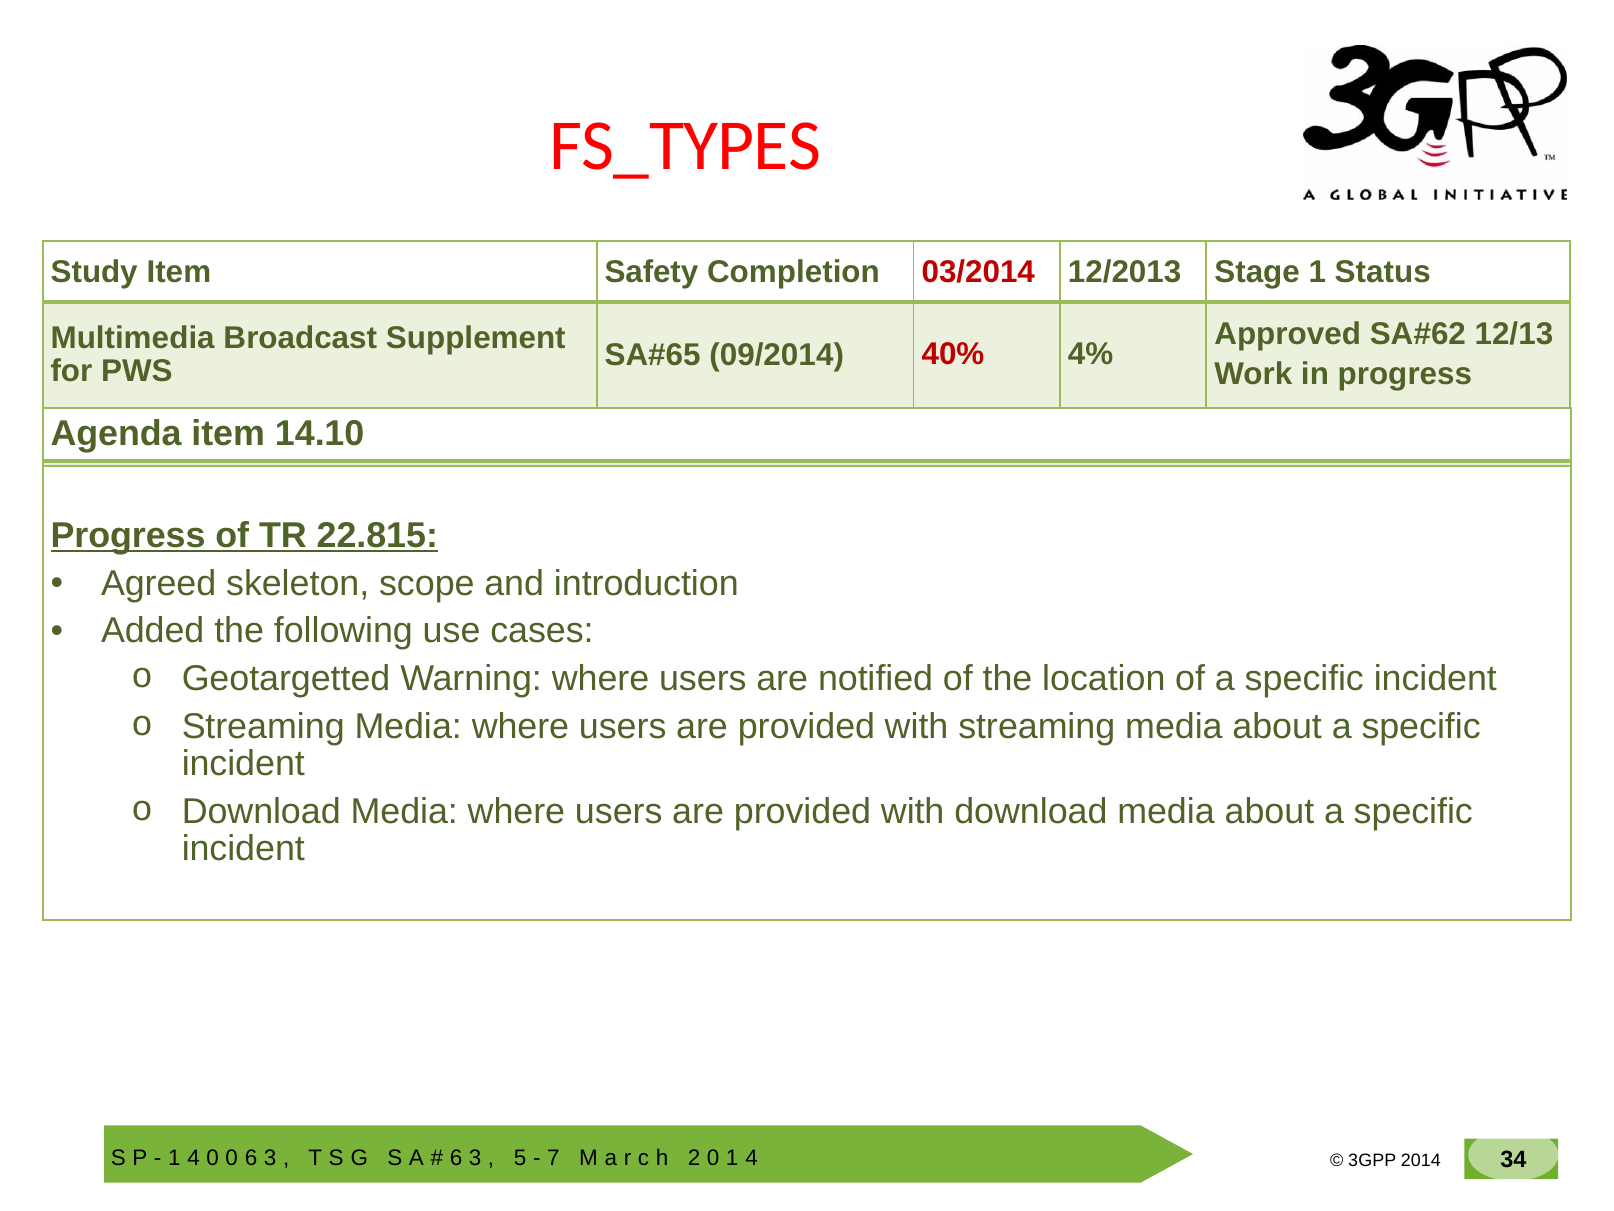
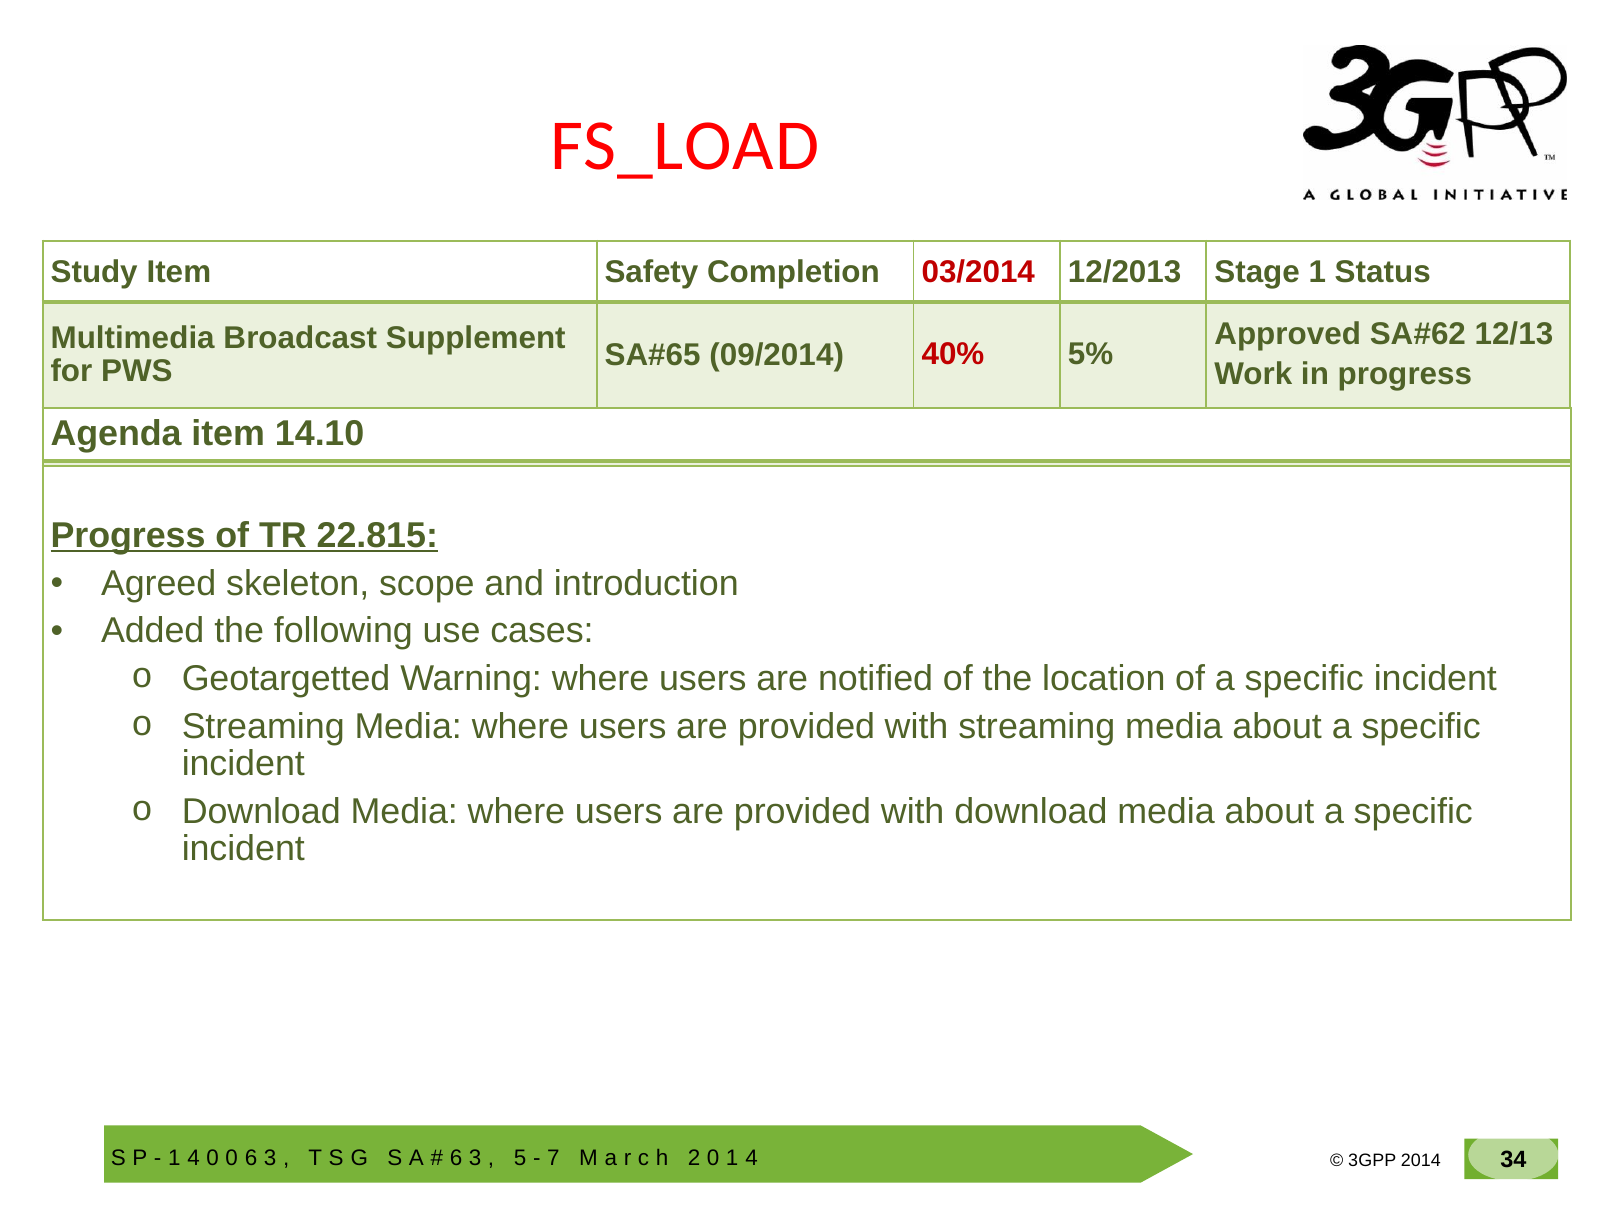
FS_TYPES: FS_TYPES -> FS_LOAD (685, 146)
4%: 4% -> 5% (1091, 354)
